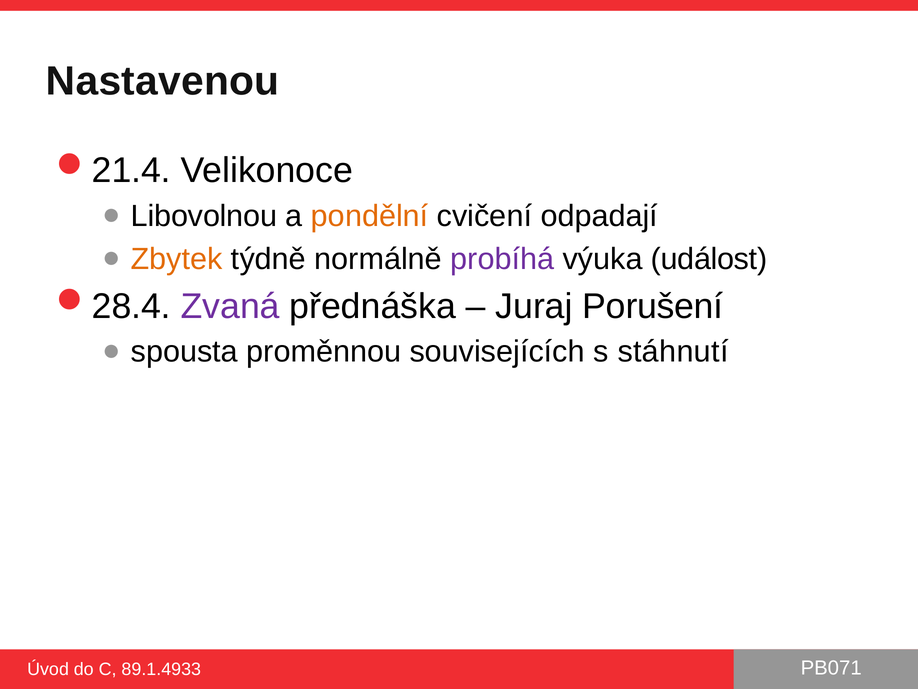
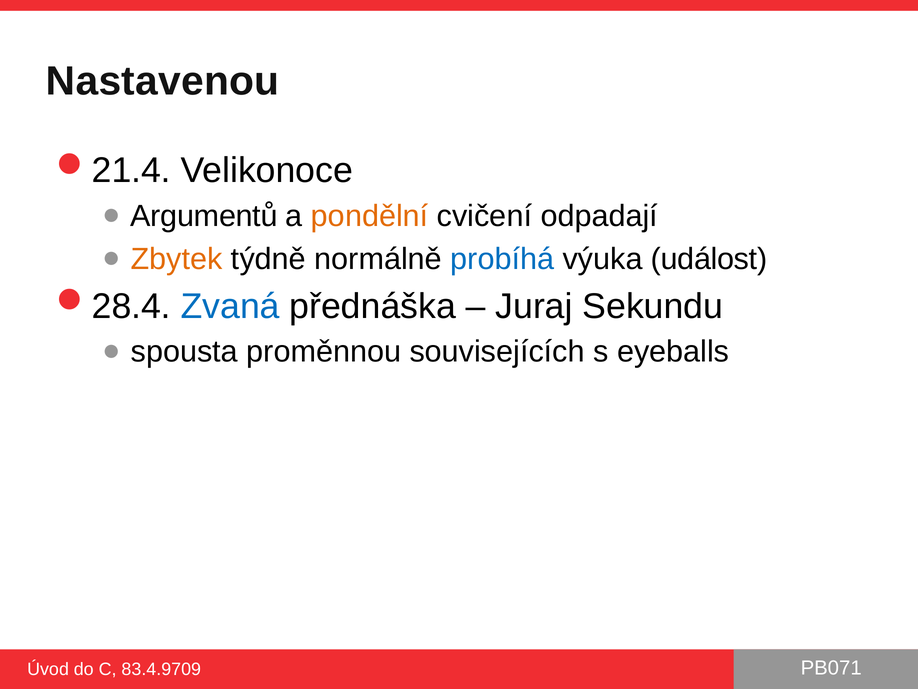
Libovolnou: Libovolnou -> Argumentů (204, 216)
probíhá colour: purple -> blue (502, 259)
Zvaná colour: purple -> blue (230, 306)
Porušení: Porušení -> Sekundu (653, 306)
stáhnutí: stáhnutí -> eyeballs (673, 352)
89.1.4933: 89.1.4933 -> 83.4.9709 (161, 669)
